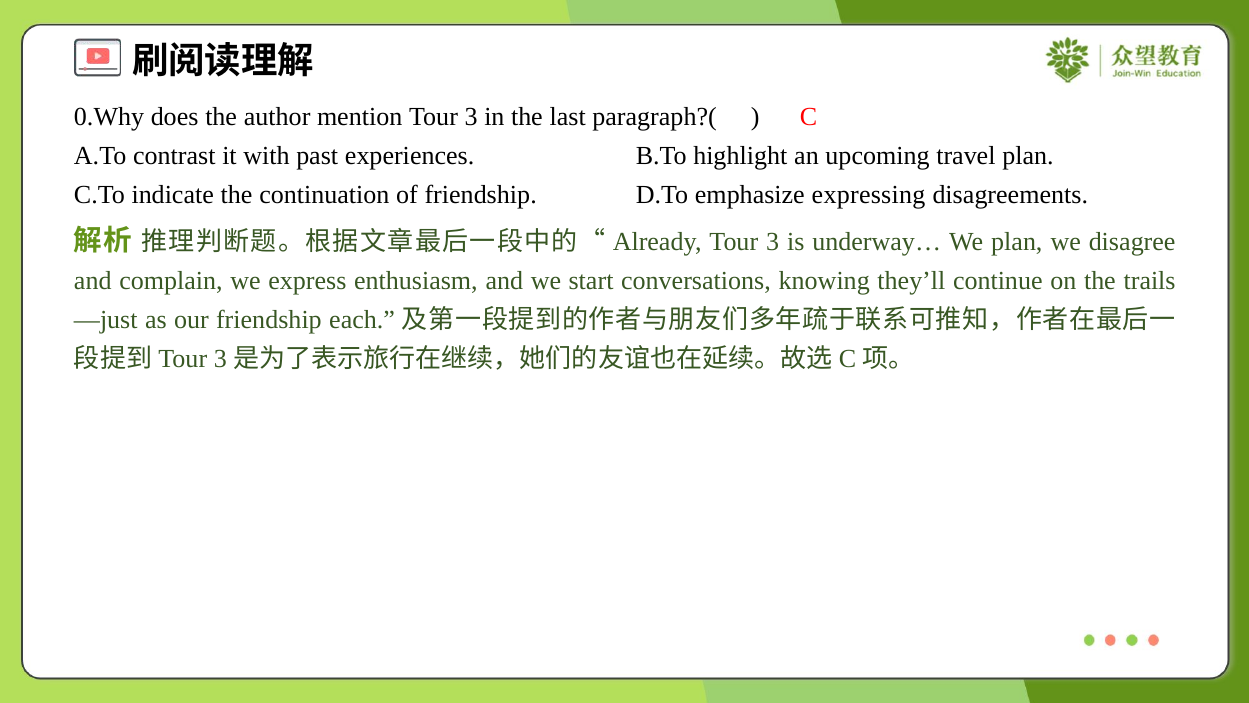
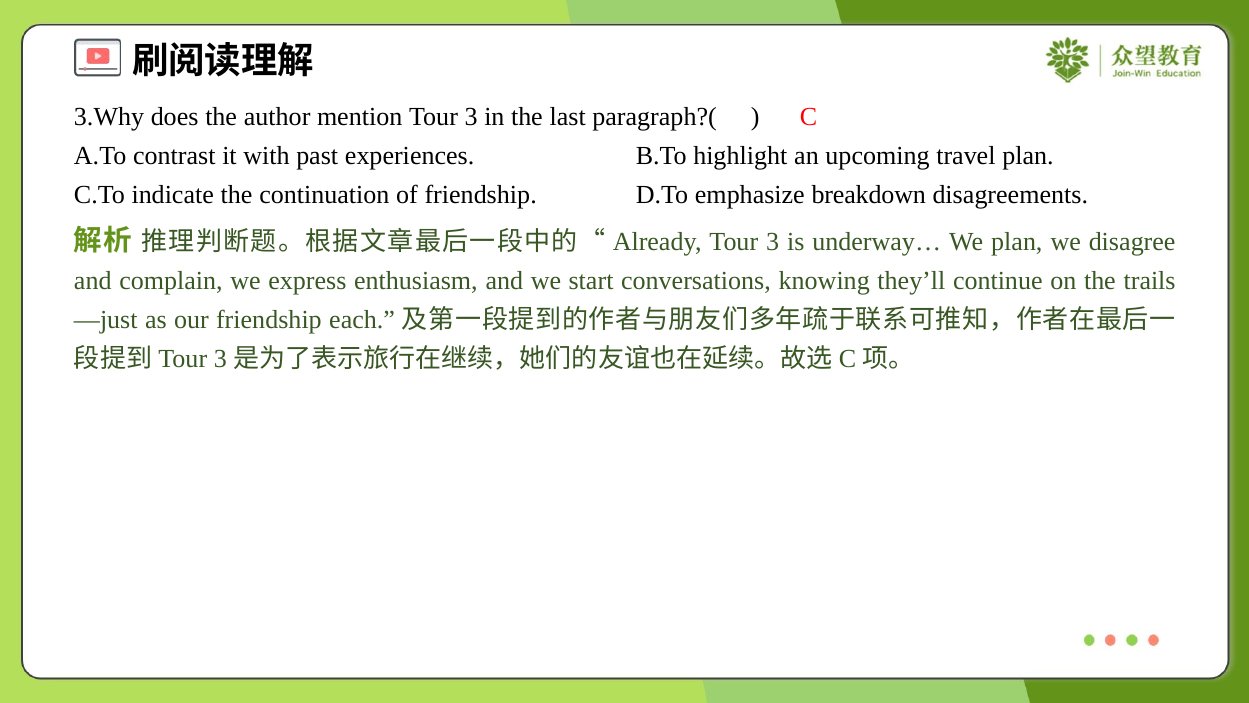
0.Why: 0.Why -> 3.Why (109, 117)
expressing: expressing -> breakdown (869, 195)
